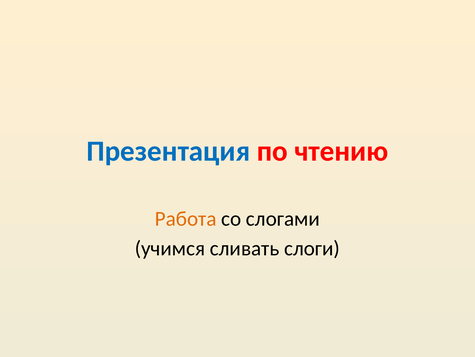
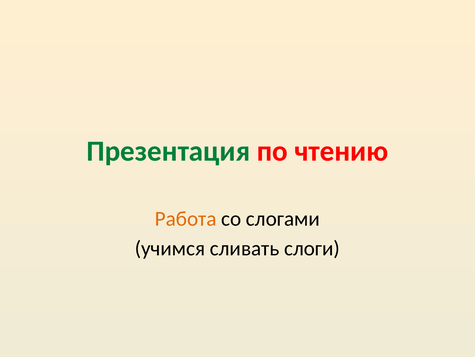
Презентация colour: blue -> green (168, 151)
